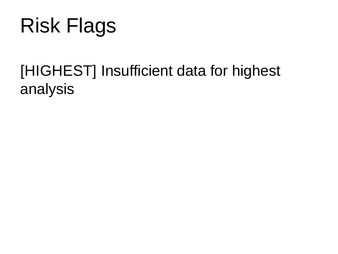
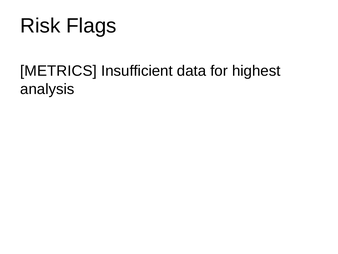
HIGHEST: HIGHEST -> METRICS (59, 71)
